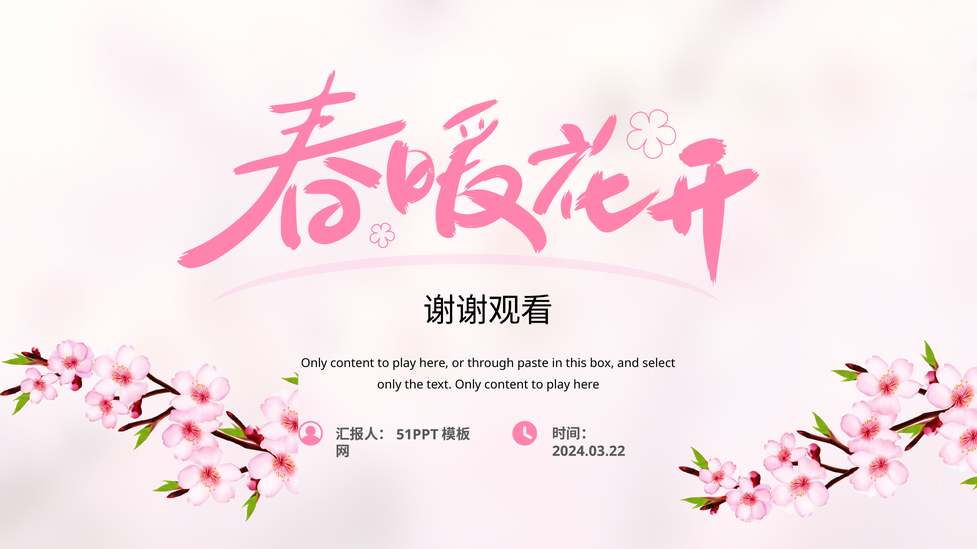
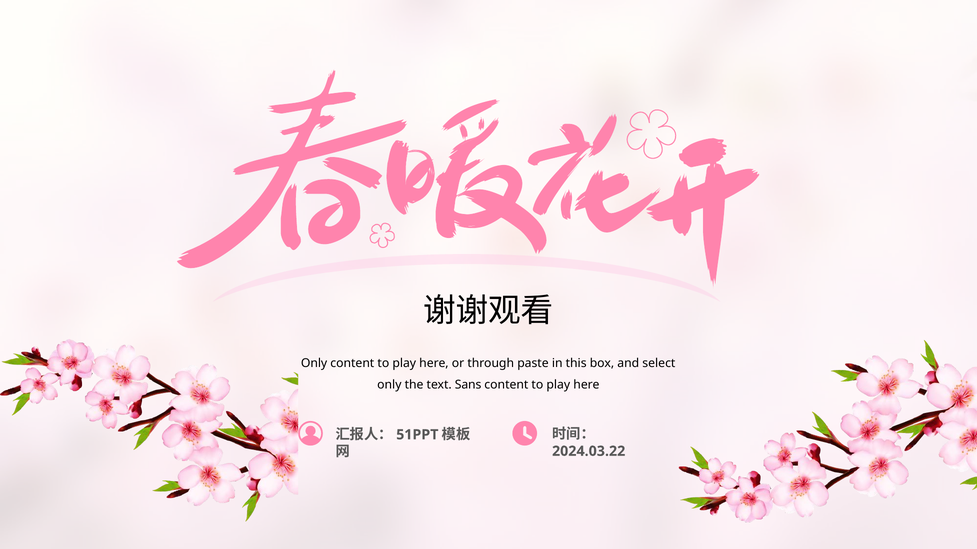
text Only: Only -> Sans (468, 385)
